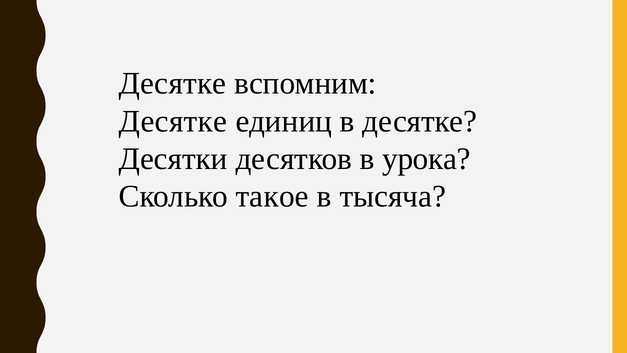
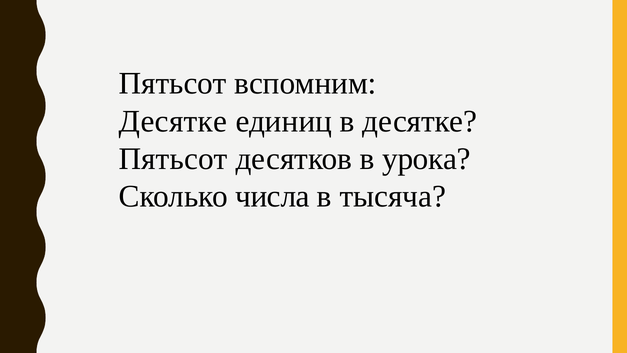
Десятке: Десятке -> Пятьсот (173, 84)
Десятки: Десятки -> Пятьсот (173, 159)
такое: такое -> числа (272, 196)
